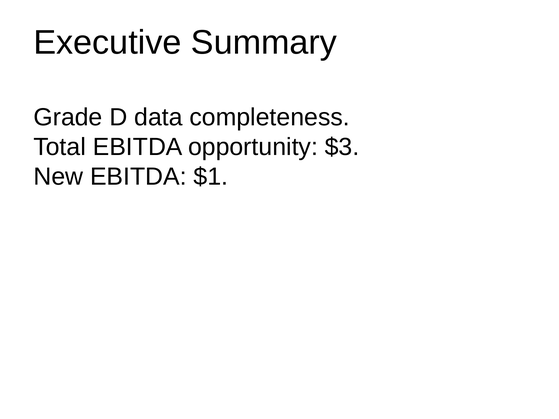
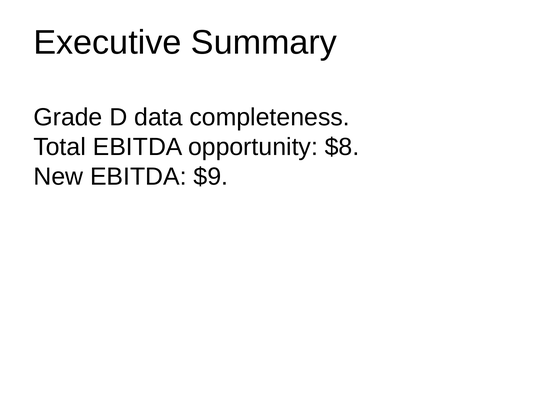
$3: $3 -> $8 (342, 147)
$1: $1 -> $9 (211, 177)
